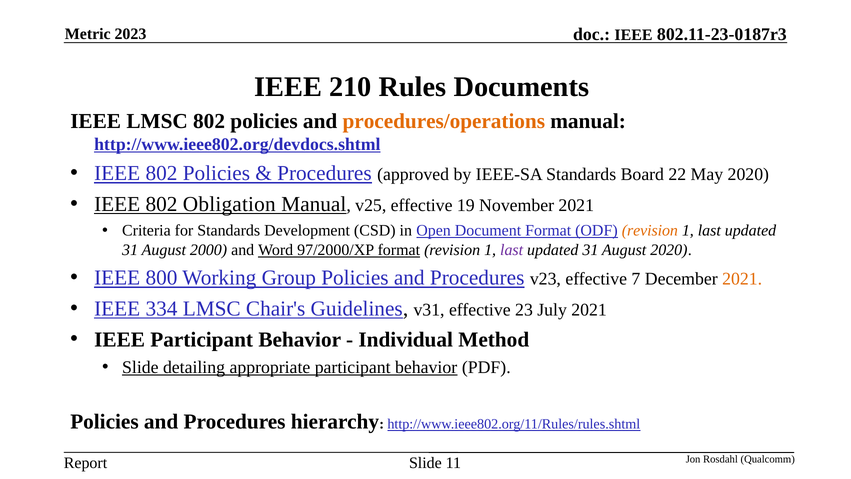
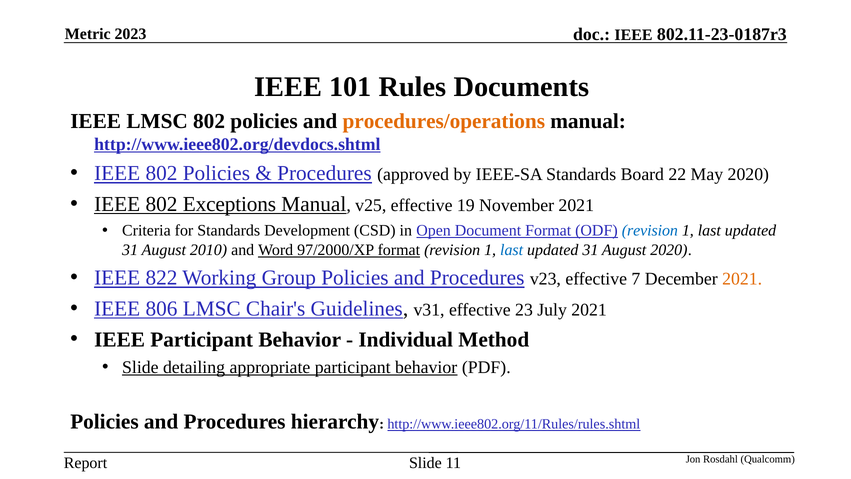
210: 210 -> 101 (350, 87)
Obligation: Obligation -> Exceptions (229, 204)
revision colour: orange -> blue (650, 230)
2000: 2000 -> 2010 (209, 250)
last colour: purple -> blue (512, 250)
800: 800 -> 822 (162, 278)
334: 334 -> 806 (162, 309)
